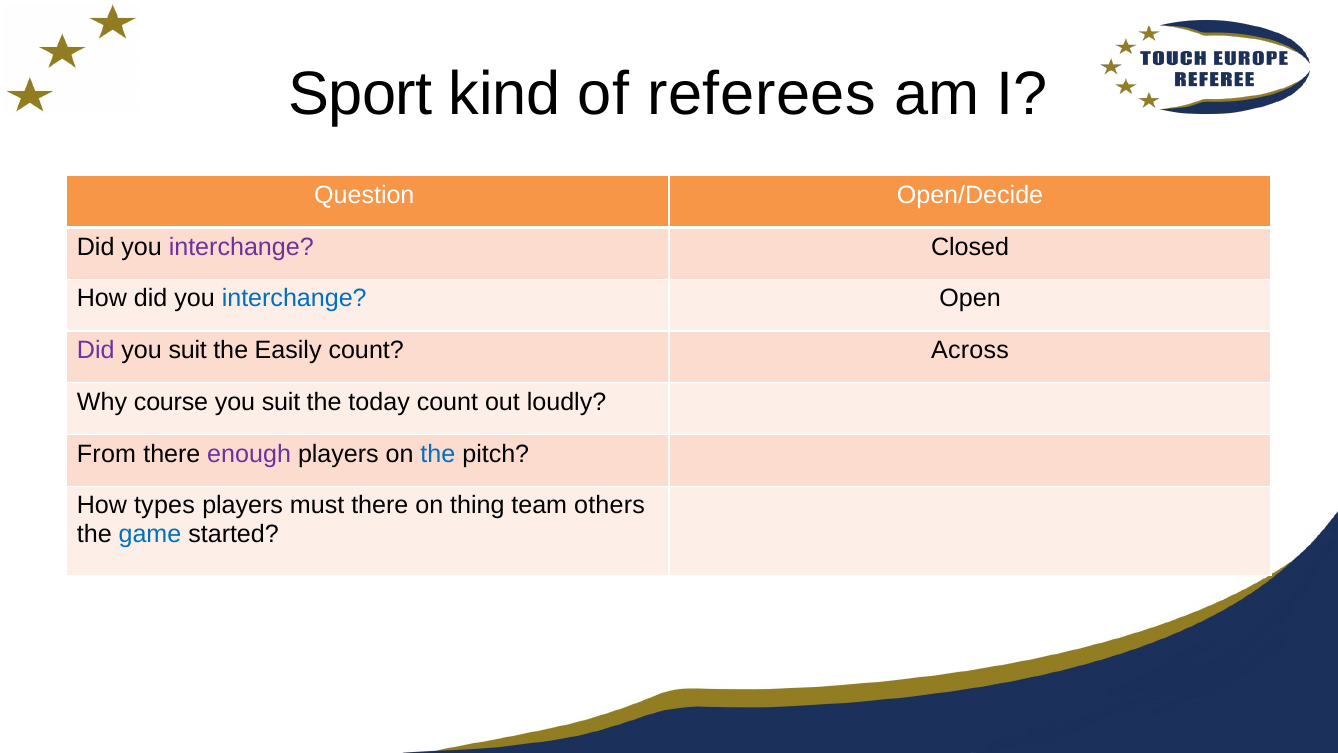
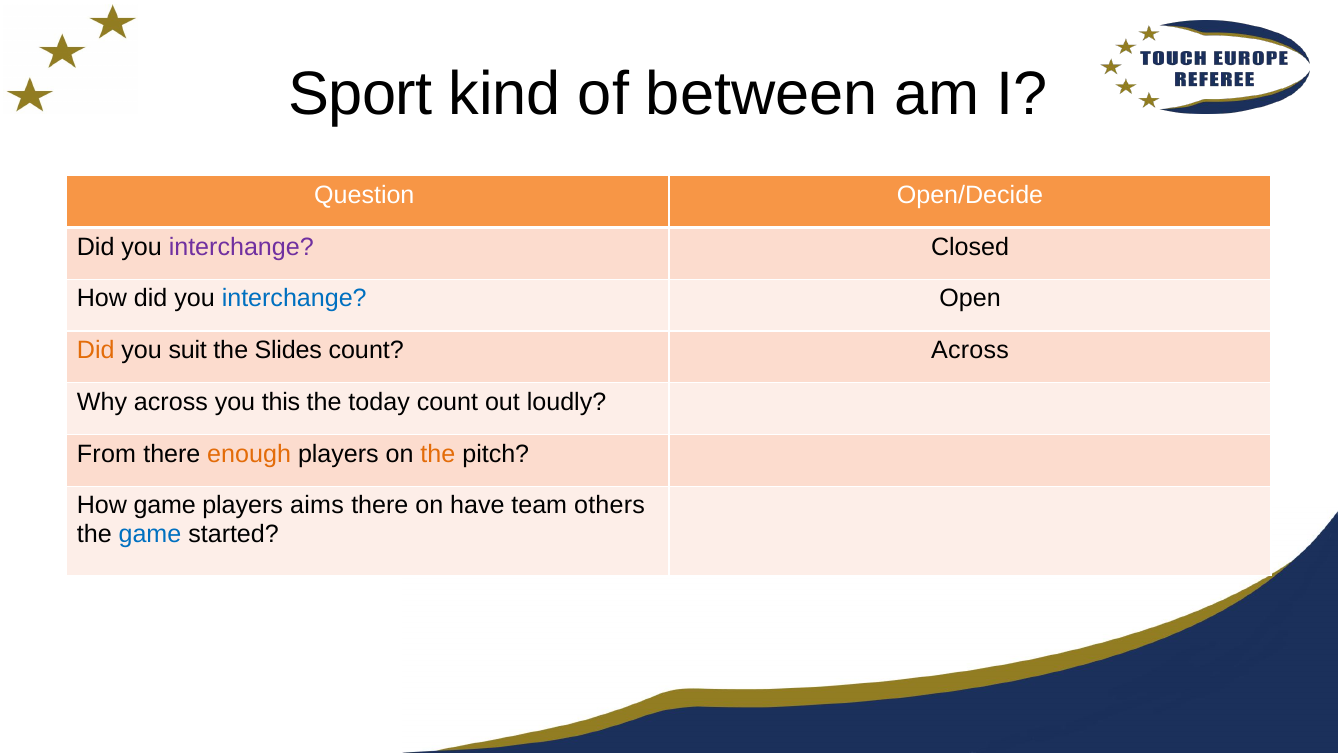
referees: referees -> between (762, 94)
Did colour: purple -> orange (96, 350)
Easily: Easily -> Slides (288, 350)
Why course: course -> across (171, 402)
suit: suit -> this (281, 402)
enough colour: purple -> orange (249, 454)
the colour: blue -> orange (438, 454)
How types: types -> game (165, 505)
must: must -> aims (317, 505)
thing: thing -> have (477, 505)
